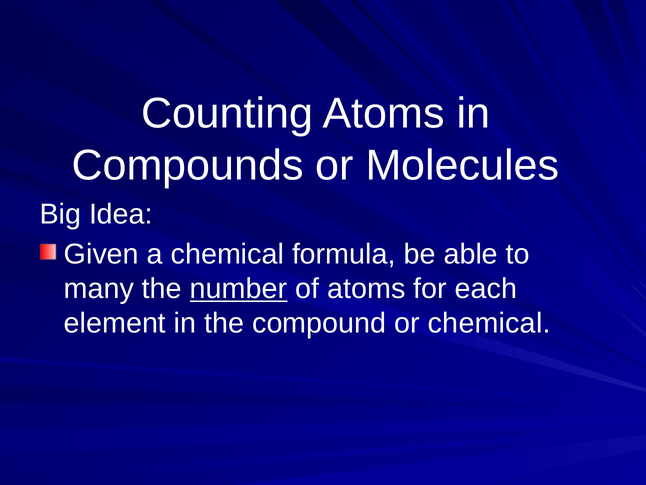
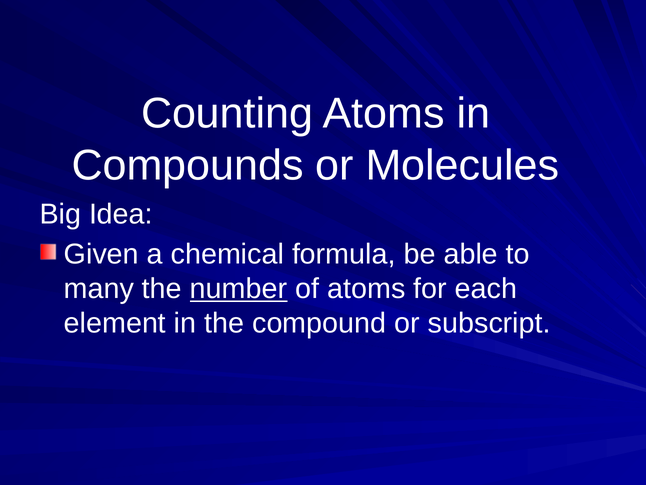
or chemical: chemical -> subscript (489, 323)
